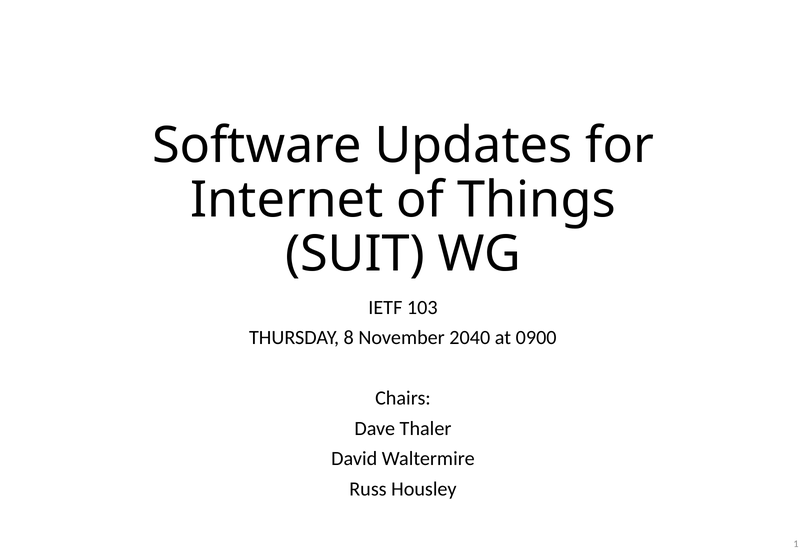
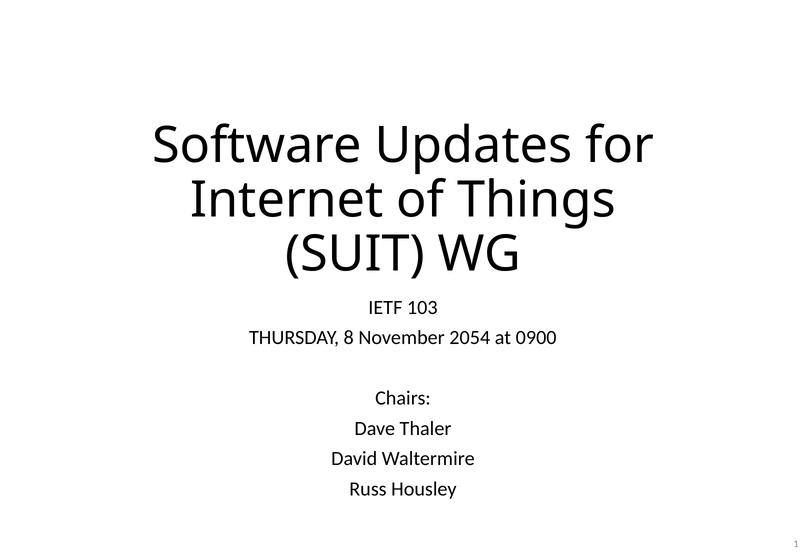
2040: 2040 -> 2054 (470, 338)
